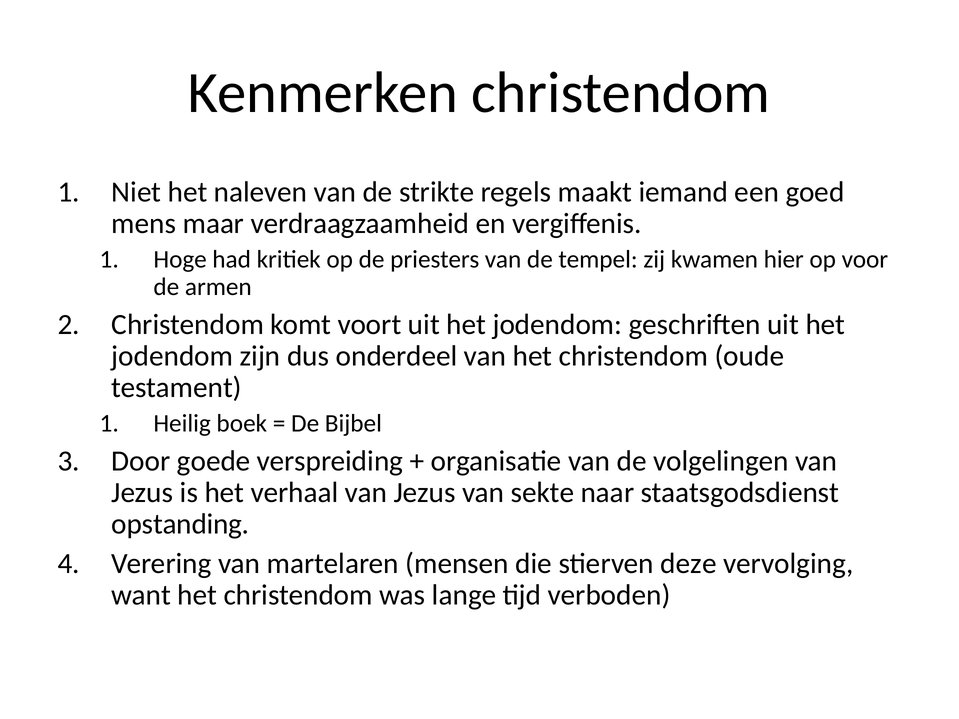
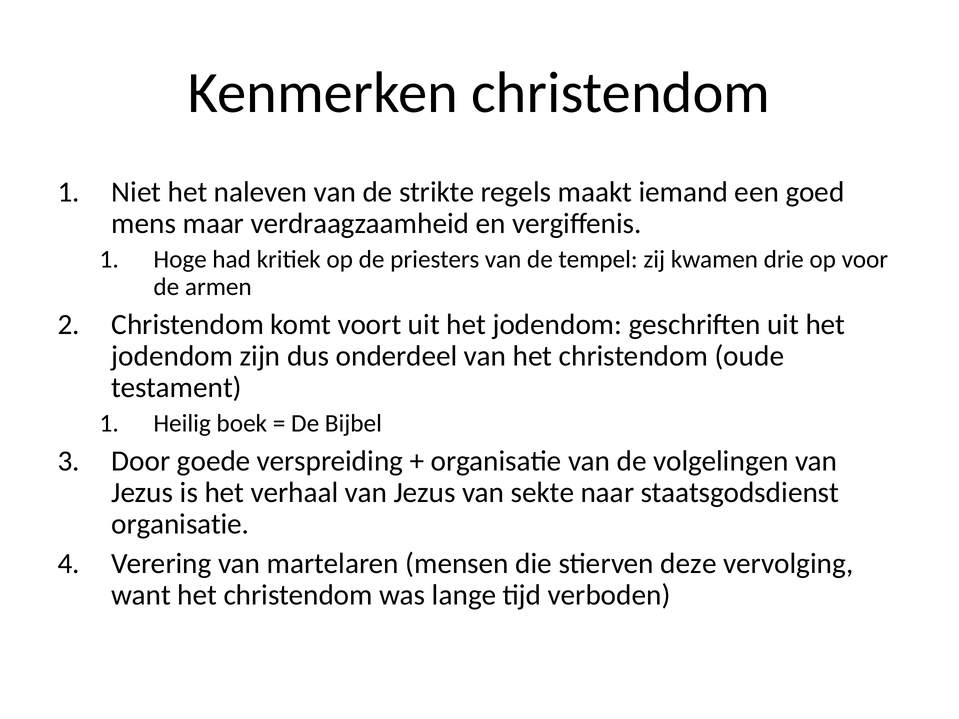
hier: hier -> drie (784, 260)
opstanding: opstanding -> organisatie (180, 525)
